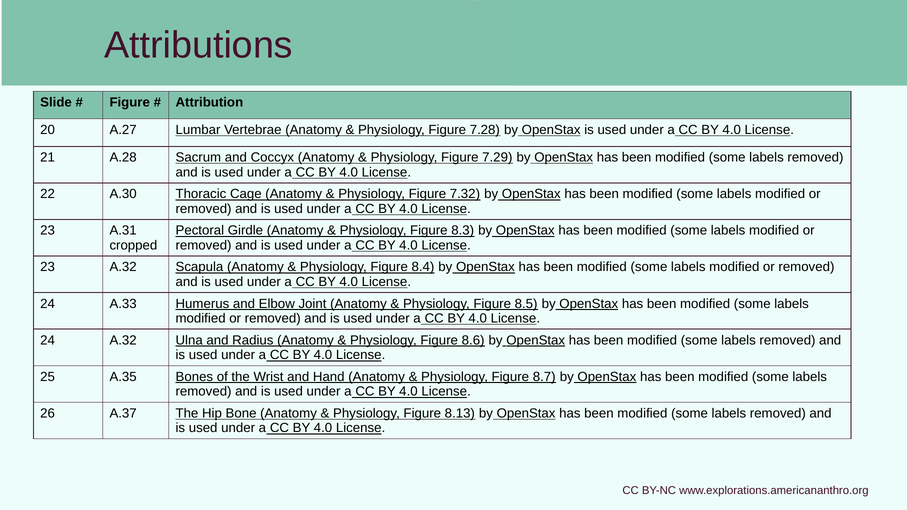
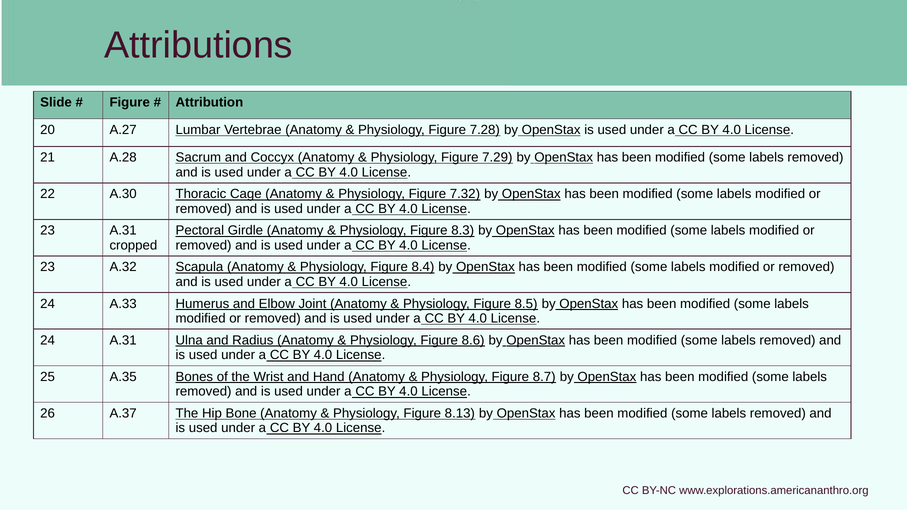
24 A.32: A.32 -> A.31 (123, 340)
